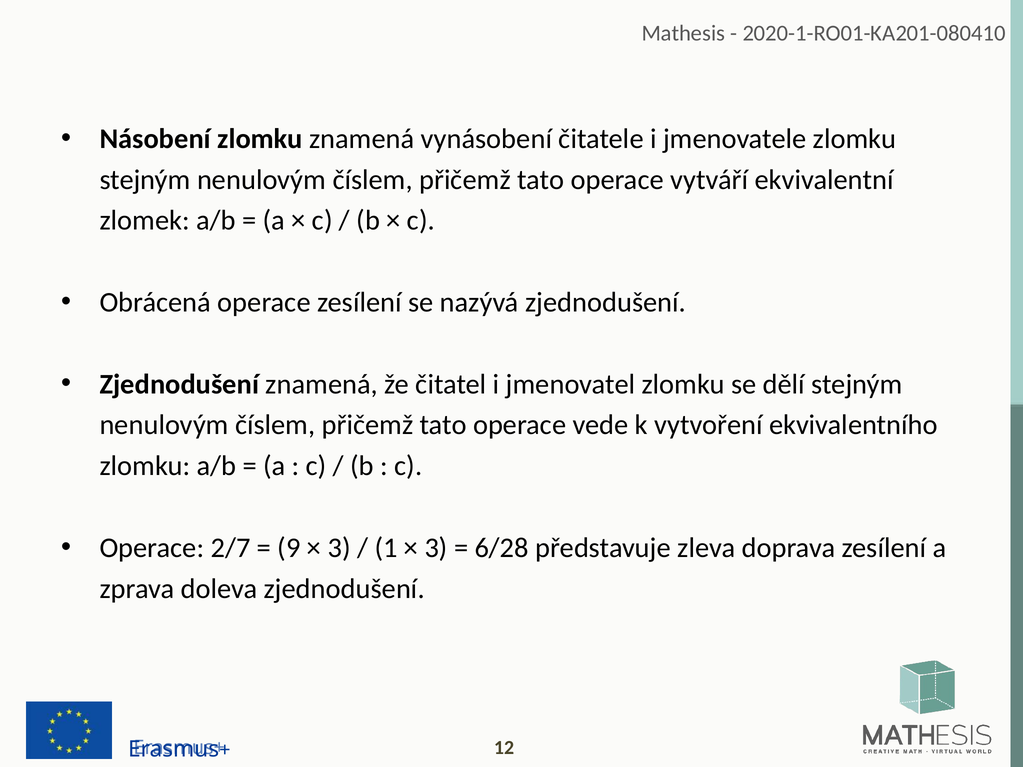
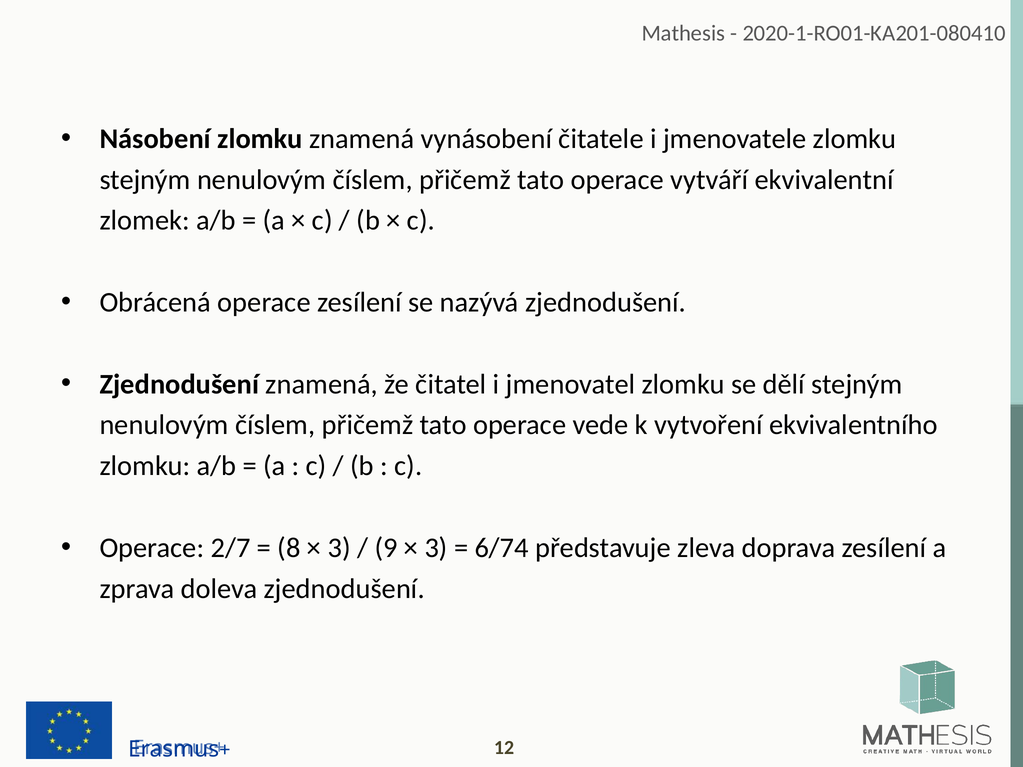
9: 9 -> 8 (289, 548)
1: 1 -> 9 (386, 548)
6/28: 6/28 -> 6/74 (502, 548)
